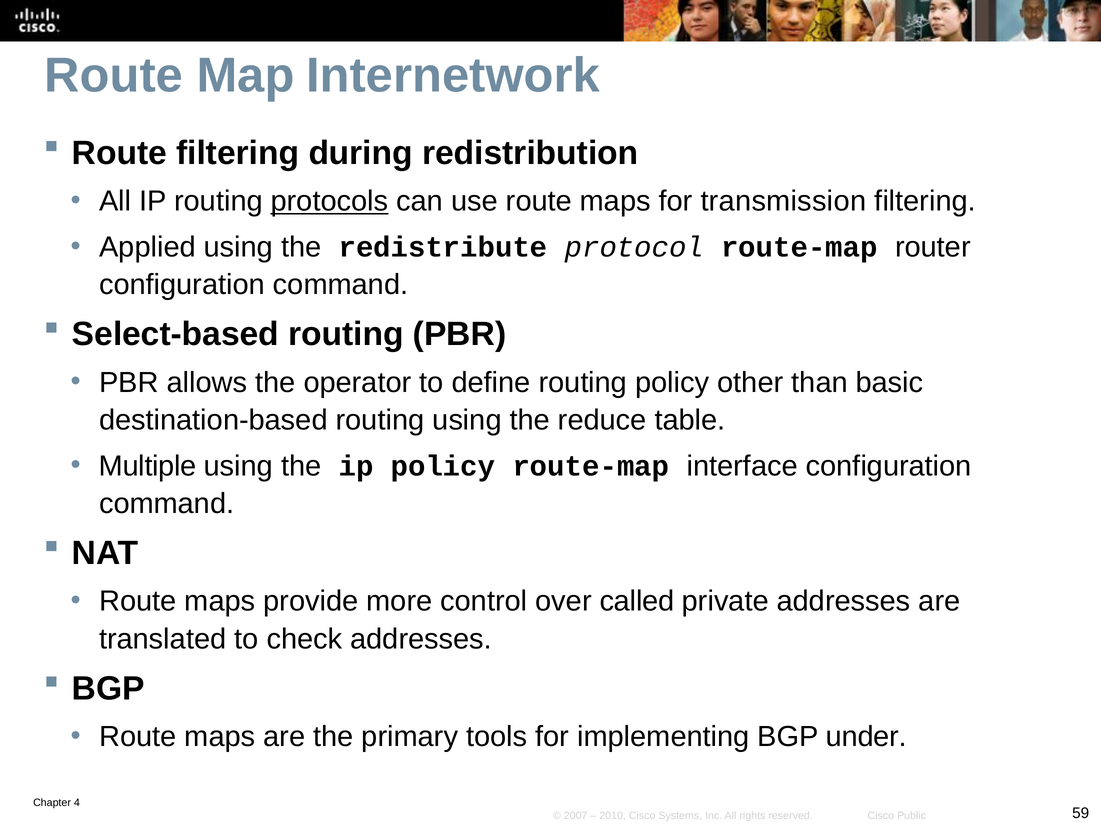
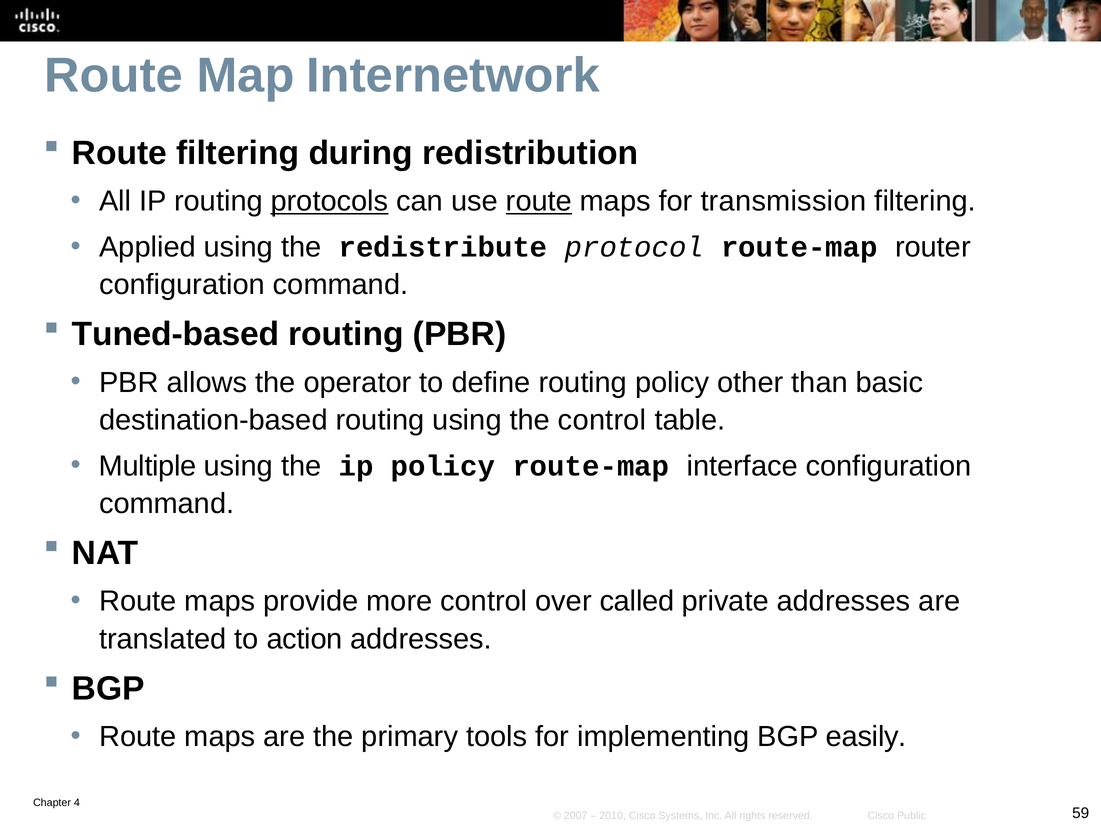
route underline: none -> present (539, 201)
Select-based: Select-based -> Tuned-based (176, 334)
the reduce: reduce -> control (602, 420)
check: check -> action (305, 639)
under: under -> easily (866, 736)
